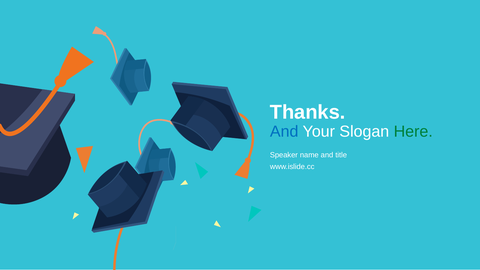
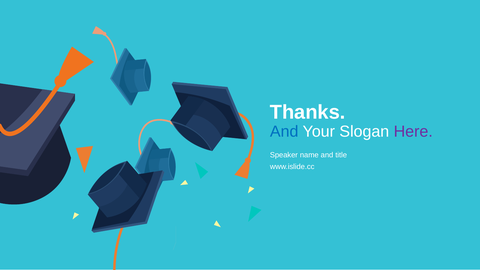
Here colour: green -> purple (413, 132)
